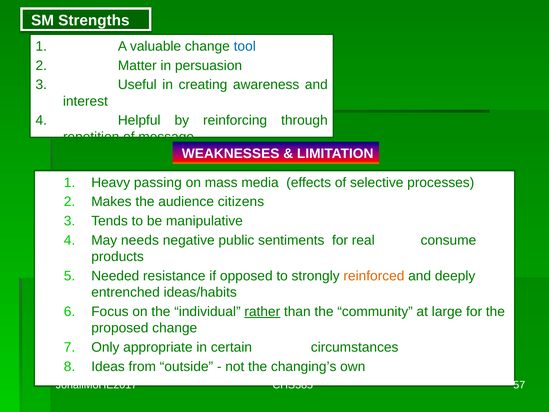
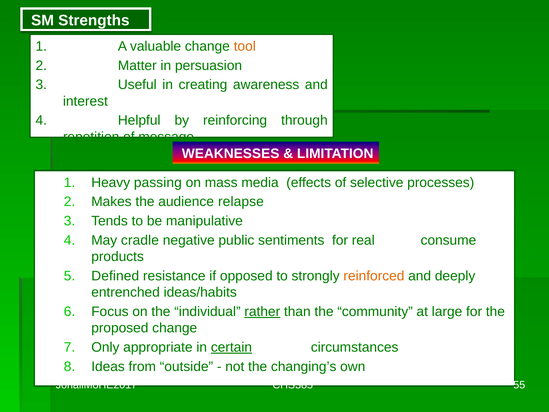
tool colour: blue -> orange (245, 46)
citizens: citizens -> relapse (241, 202)
needs: needs -> cradle (140, 240)
Needed: Needed -> Defined (115, 276)
certain underline: none -> present (231, 347)
57: 57 -> 55 (519, 385)
